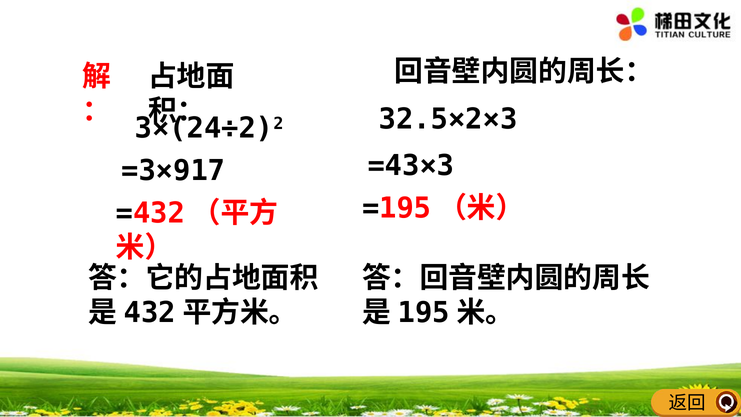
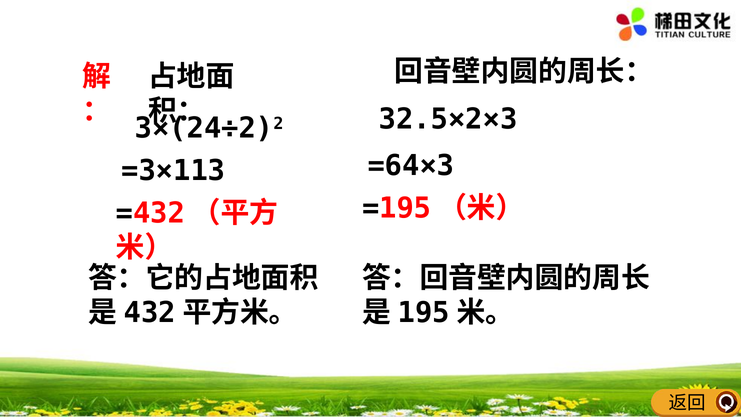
=43×3: =43×3 -> =64×3 (411, 166)
=3×917: =3×917 -> =3×113 (173, 171)
